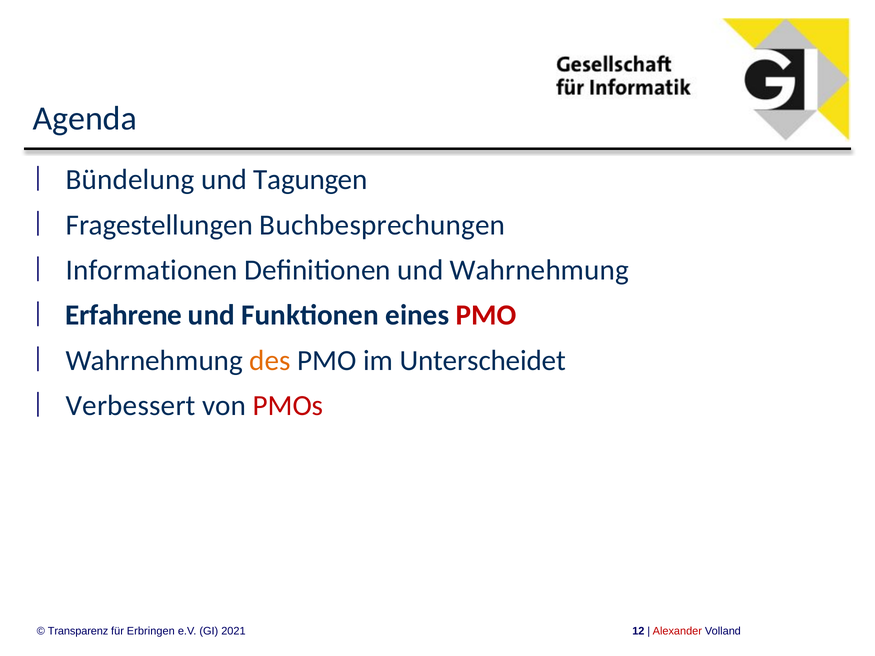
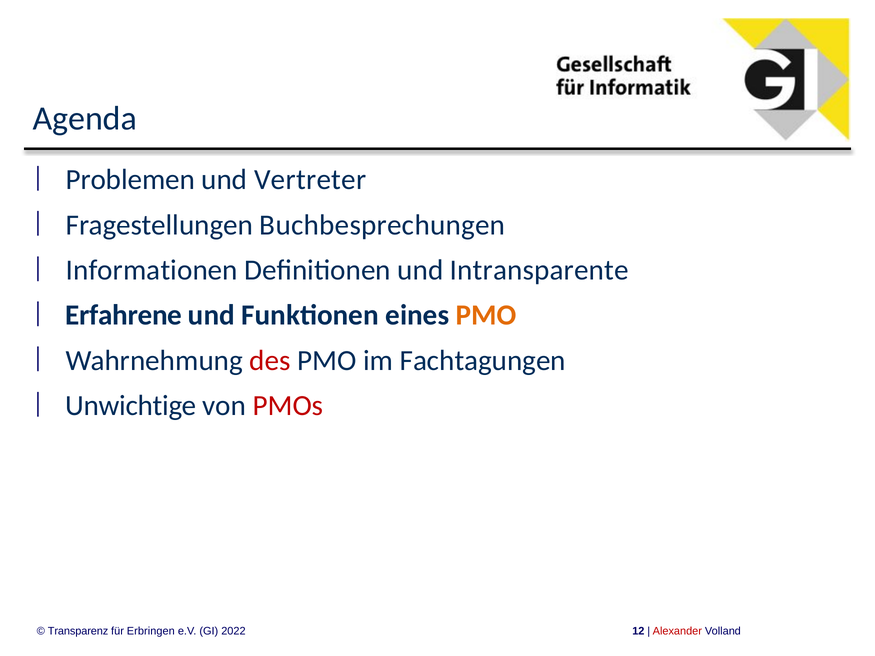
Bündelung: Bündelung -> Problemen (130, 180)
Tagungen: Tagungen -> Vertreter (310, 180)
und Wahrnehmung: Wahrnehmung -> Intransparente (539, 270)
PMO colour: red -> orange (486, 315)
des colour: orange -> red (270, 361)
Unterscheidet: Unterscheidet -> Fachtagungen (483, 361)
Verbessert: Verbessert -> Unwichtige (131, 406)
2021: 2021 -> 2022 (233, 632)
